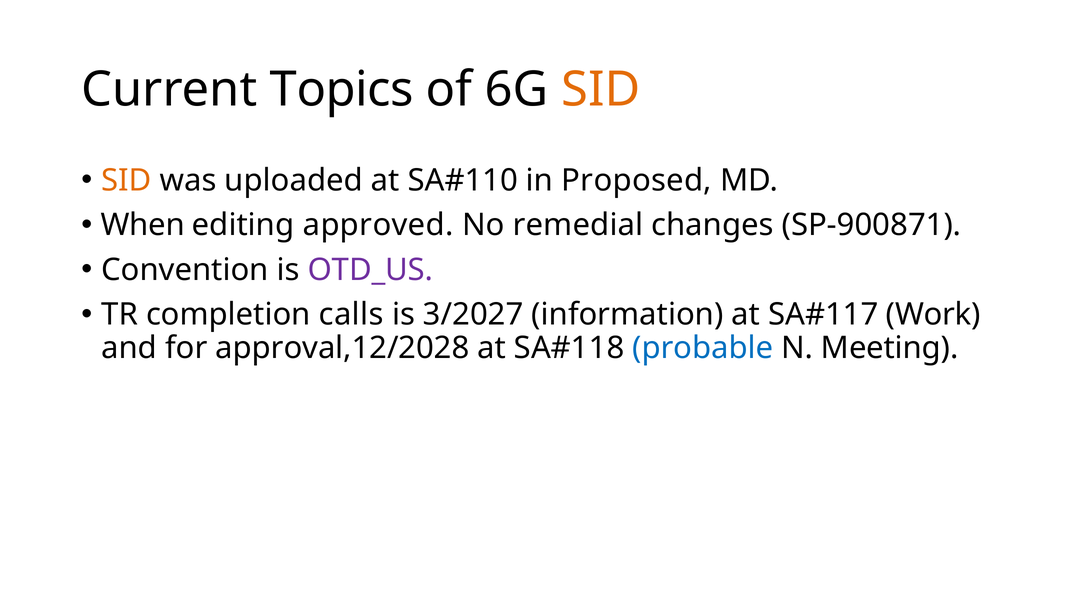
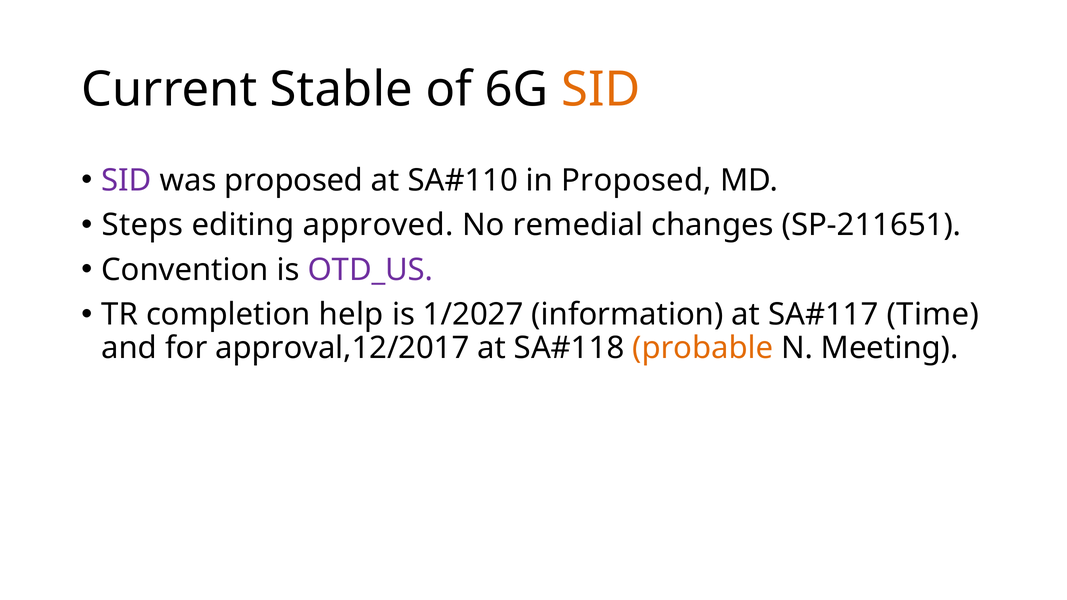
Topics: Topics -> Stable (341, 90)
SID colour: orange -> purple (126, 180)
was uploaded: uploaded -> proposed (294, 180)
When: When -> Steps (142, 225)
SP-900871: SP-900871 -> SP-211651 (871, 225)
calls: calls -> help (351, 315)
3/2027: 3/2027 -> 1/2027 (473, 315)
Work: Work -> Time (933, 315)
approval,12/2028: approval,12/2028 -> approval,12/2017 (342, 348)
probable colour: blue -> orange (703, 348)
